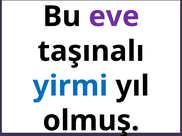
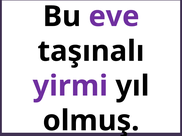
yirmi colour: blue -> purple (70, 86)
